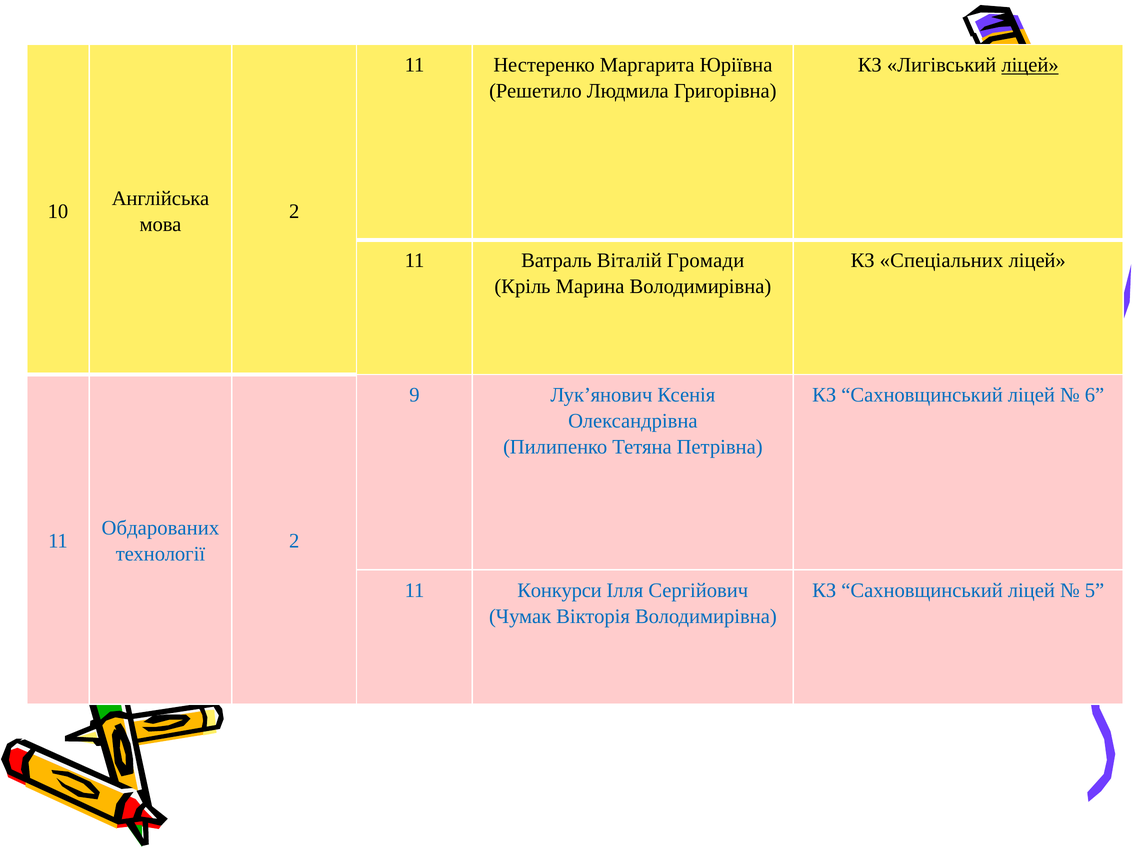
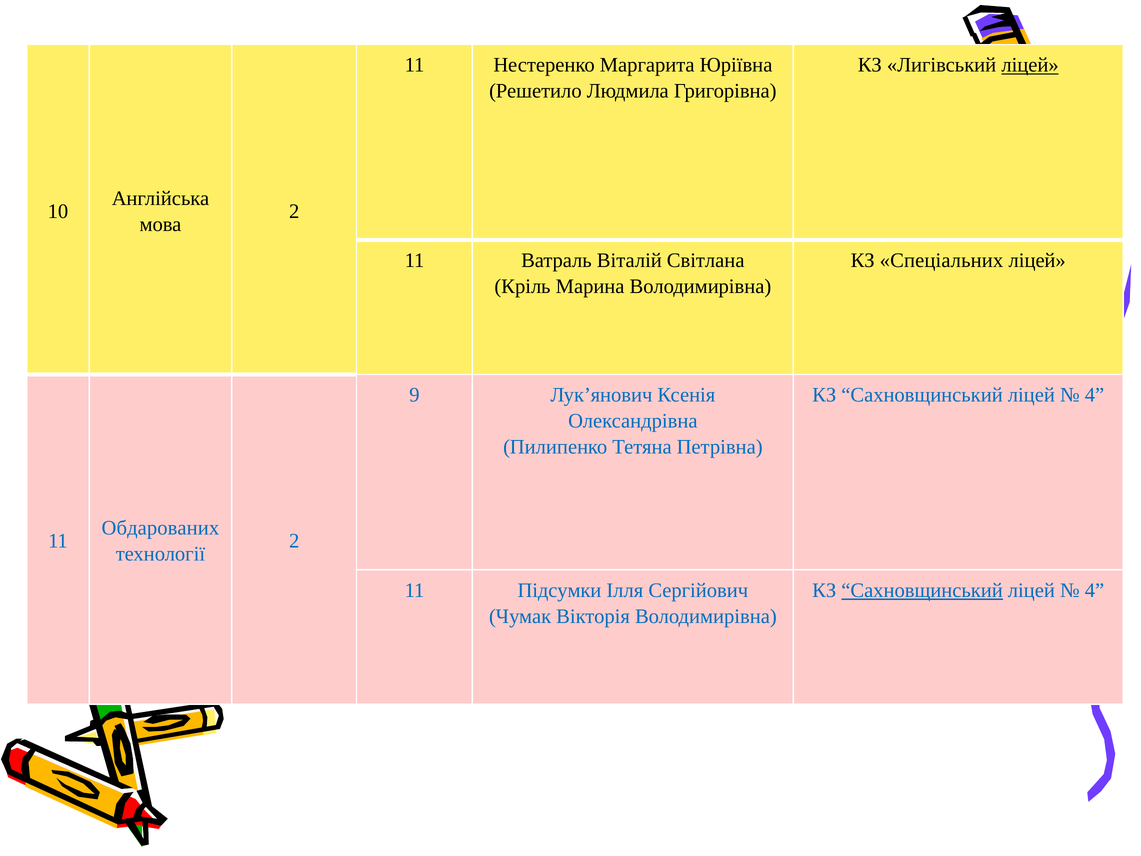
Громади: Громади -> Світлана (706, 260)
6: 6 -> 4 (1095, 395)
Конкурси: Конкурси -> Підсумки (559, 590)
Сахновщинський underline: none -> present (922, 590)
5: 5 -> 4 (1095, 590)
